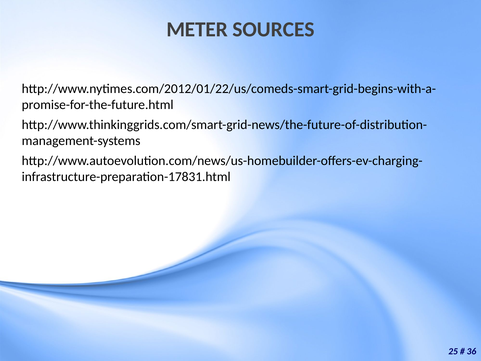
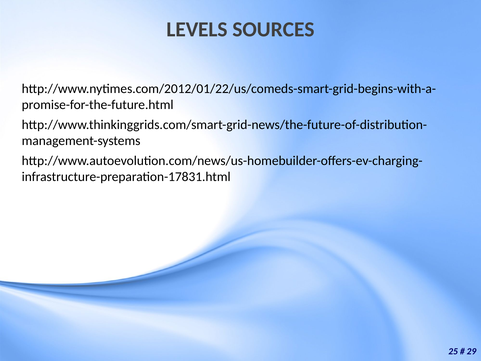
METER: METER -> LEVELS (197, 29)
36: 36 -> 29 (471, 351)
